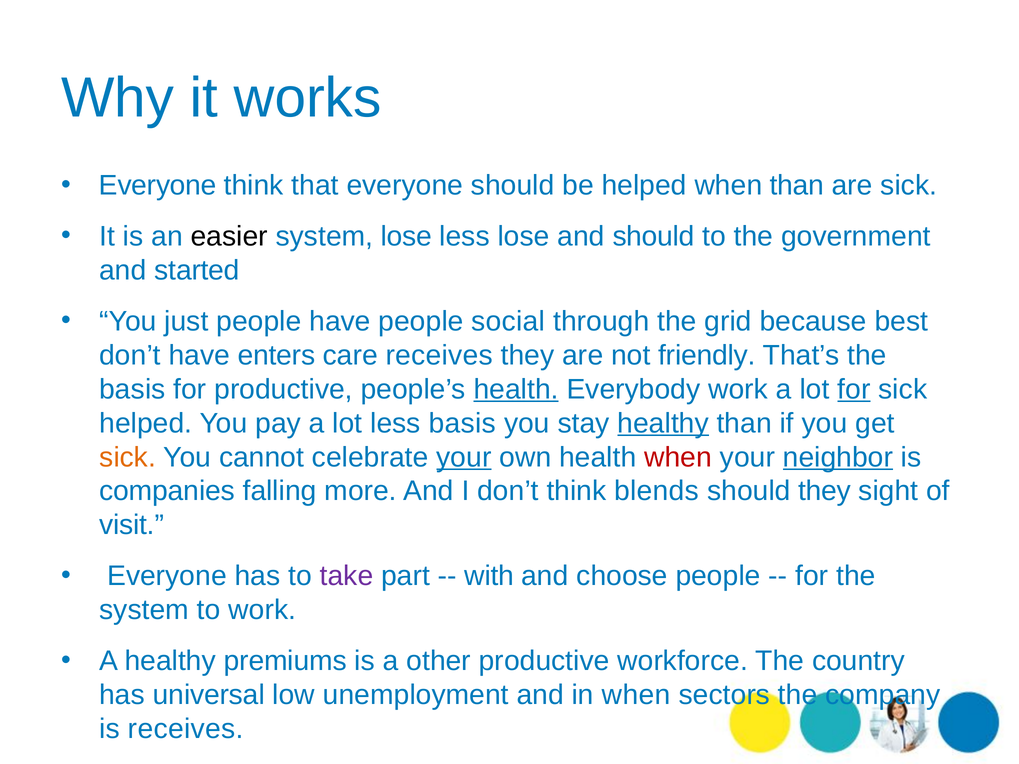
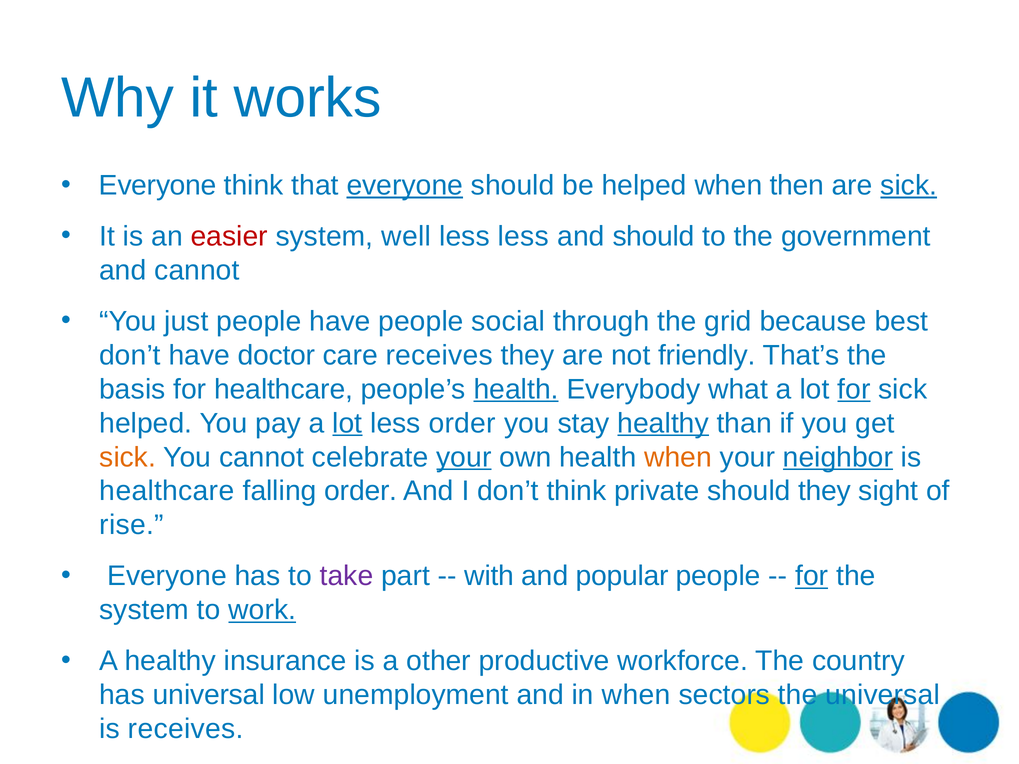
everyone underline: none -> present (405, 185)
when than: than -> then (797, 185)
sick underline: none -> present (909, 185)
easier colour: black -> red (229, 236)
system lose: lose -> well (406, 236)
less lose: lose -> less (523, 236)
and started: started -> cannot (197, 270)
enters: enters -> doctor (277, 355)
for productive: productive -> healthcare (284, 389)
Everybody work: work -> what (738, 389)
lot underline: none -> present (347, 423)
less basis: basis -> order (462, 423)
when colour: red -> orange (678, 457)
companies: companies -> healthcare (167, 491)
falling more: more -> order (361, 491)
blends: blends -> private (657, 491)
visit: visit -> rise (131, 525)
choose: choose -> popular (622, 576)
for underline: none -> present (812, 576)
work underline: none -> present (262, 610)
premiums: premiums -> insurance (285, 661)
the company: company -> universal (883, 695)
